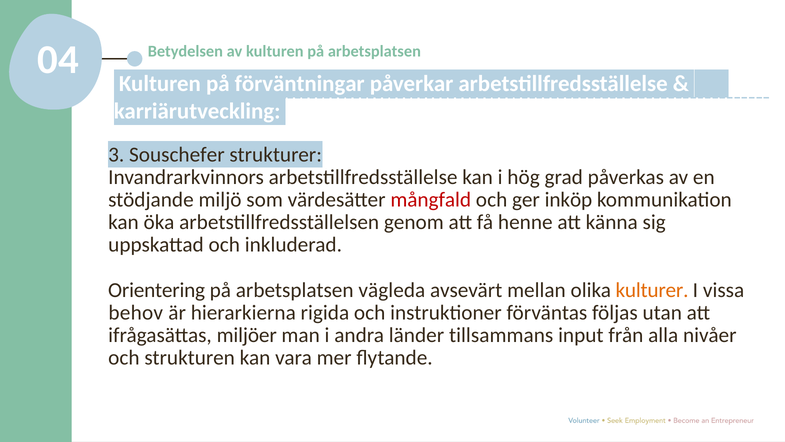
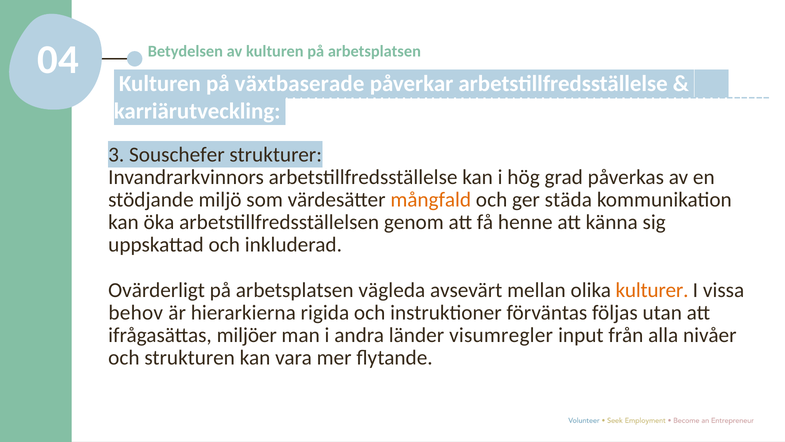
förväntningar: förväntningar -> växtbaserade (300, 84)
mångfald colour: red -> orange (431, 200)
inköp: inköp -> städa (568, 200)
Orientering: Orientering -> Ovärderligt (157, 290)
tillsammans: tillsammans -> visumregler (501, 335)
